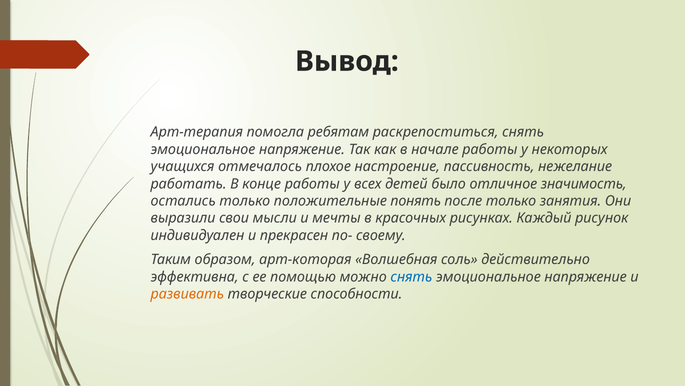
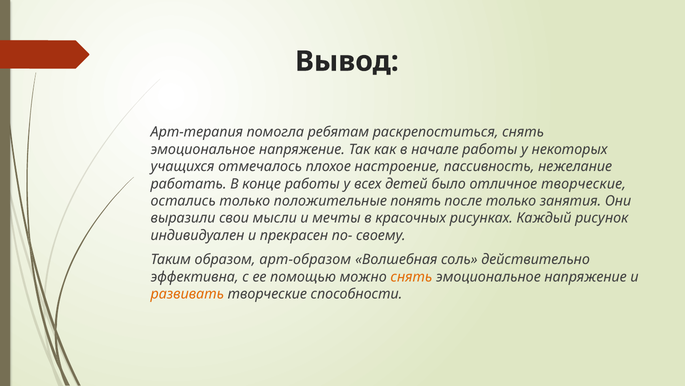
отличное значимость: значимость -> творческие (584, 183)
арт-которая: арт-которая -> арт-образом (305, 259)
снять colour: blue -> orange (411, 276)
